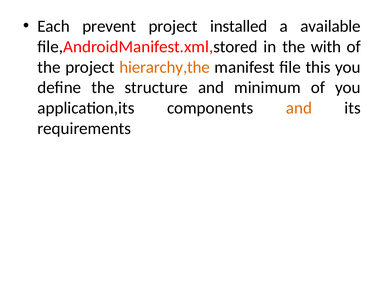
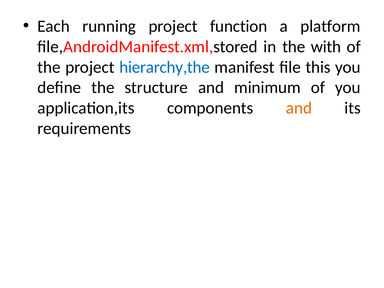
prevent: prevent -> running (109, 26)
installed: installed -> function (239, 26)
available: available -> platform (330, 26)
hierarchy,the colour: orange -> blue (165, 67)
